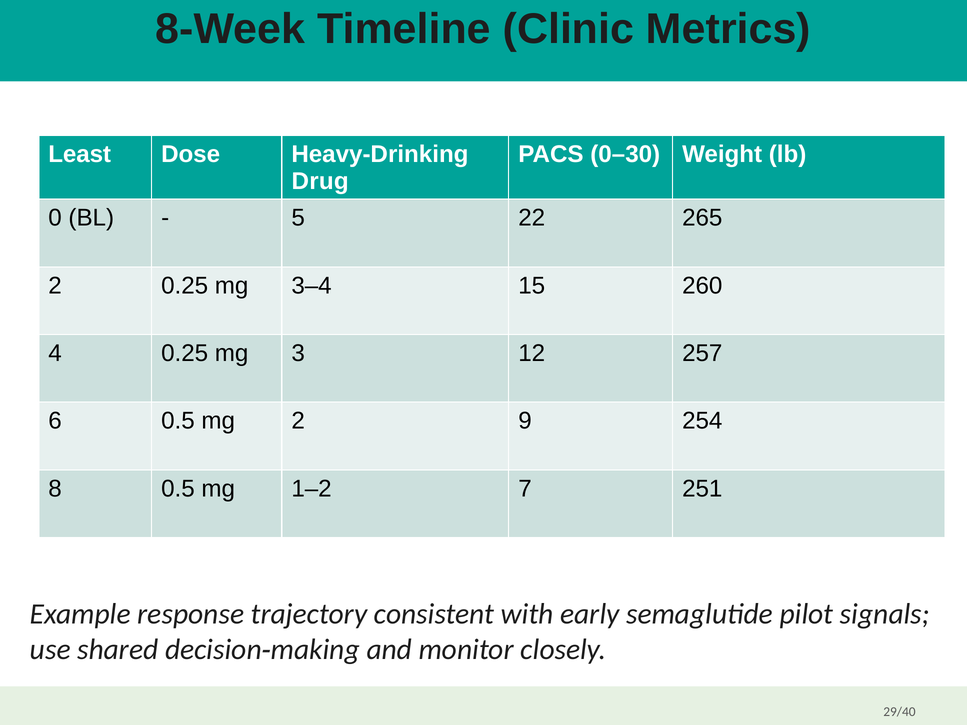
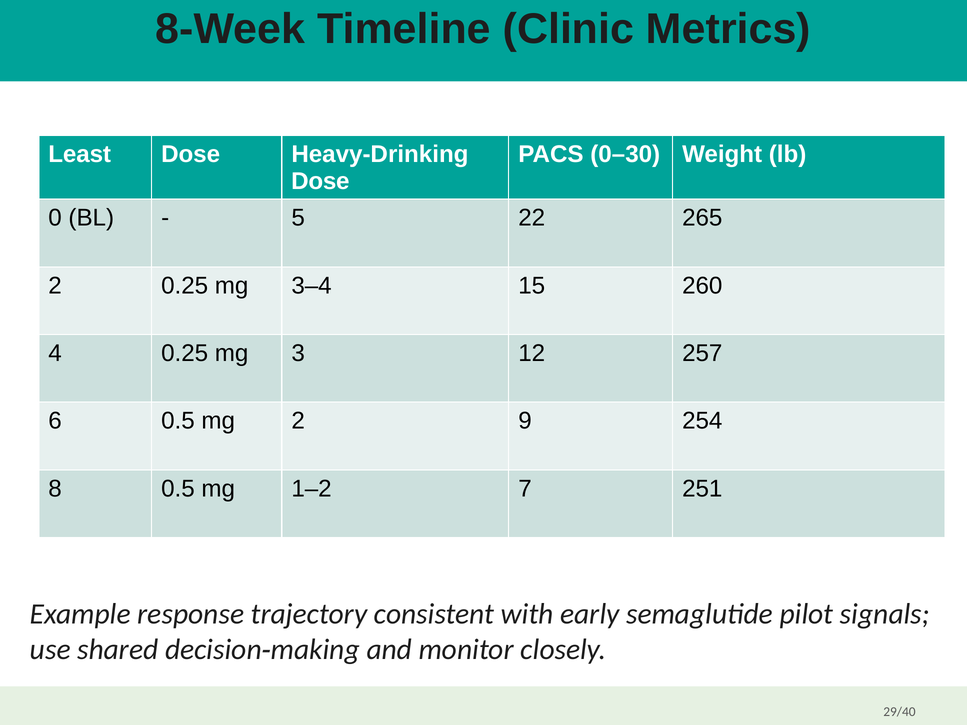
Drug: Drug -> Dose (320, 181)
